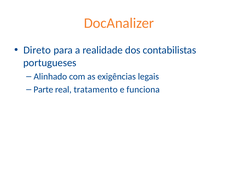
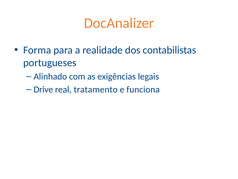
Direto: Direto -> Forma (37, 50)
Parte: Parte -> Drive (43, 89)
